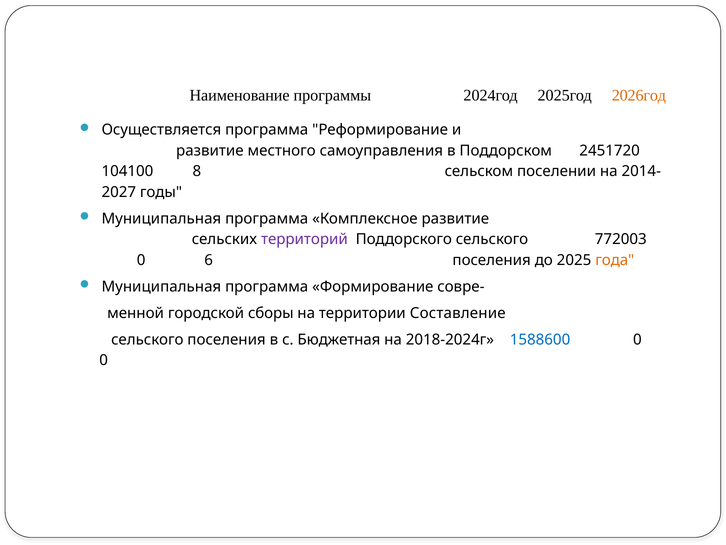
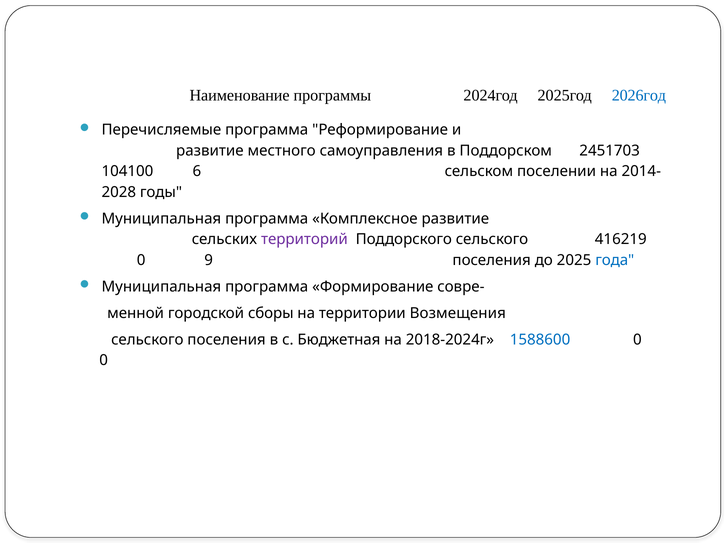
2026год colour: orange -> blue (639, 95)
Осуществляется: Осуществляется -> Перечисляемые (161, 130)
2451720: 2451720 -> 2451703 (610, 150)
8: 8 -> 6 (197, 171)
2027: 2027 -> 2028 (119, 192)
772003: 772003 -> 416219 (621, 239)
6: 6 -> 9 (209, 260)
года colour: orange -> blue (615, 260)
Составление: Составление -> Возмещения (458, 313)
